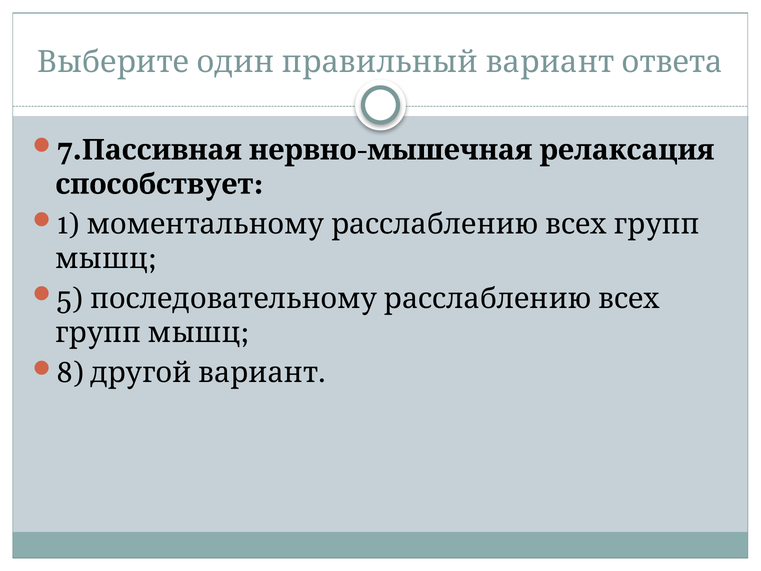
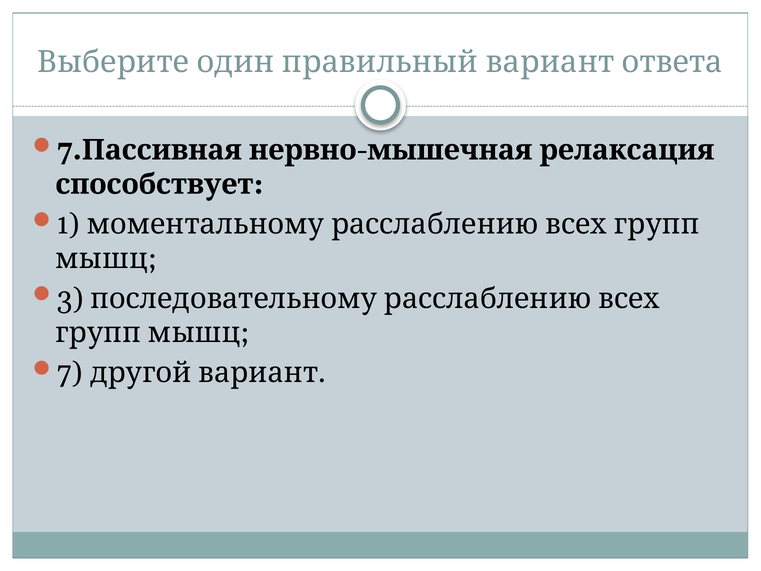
5: 5 -> 3 (70, 299)
8: 8 -> 7 (70, 373)
